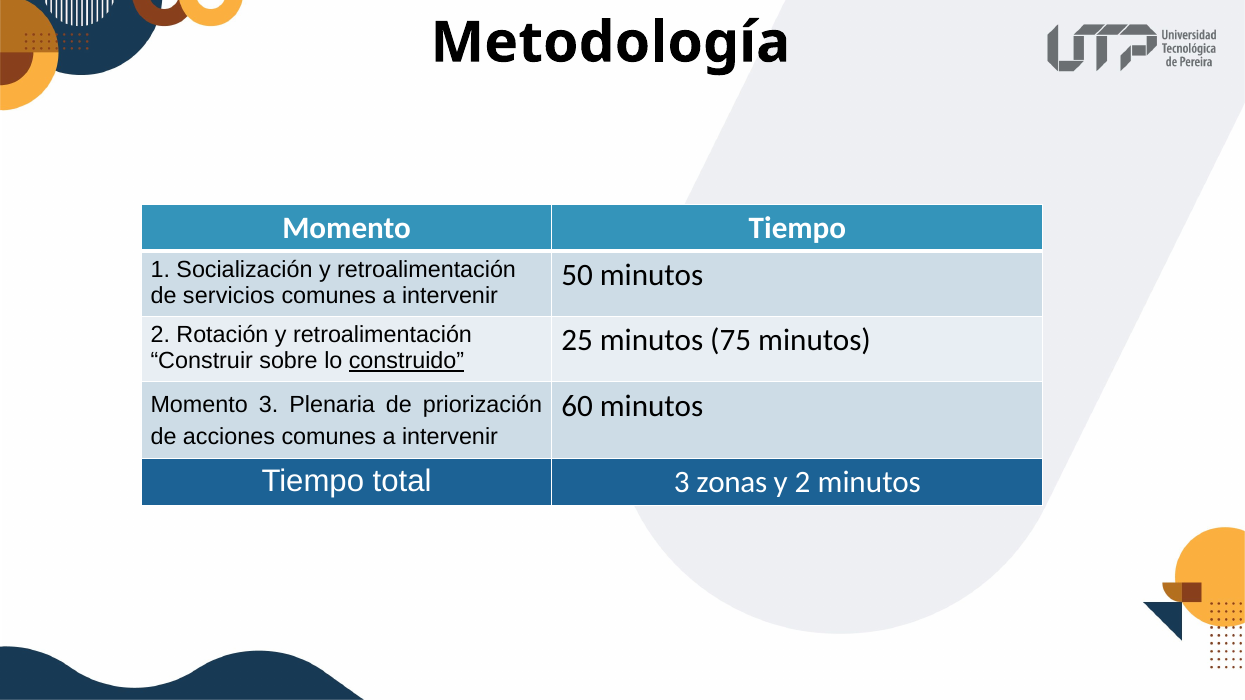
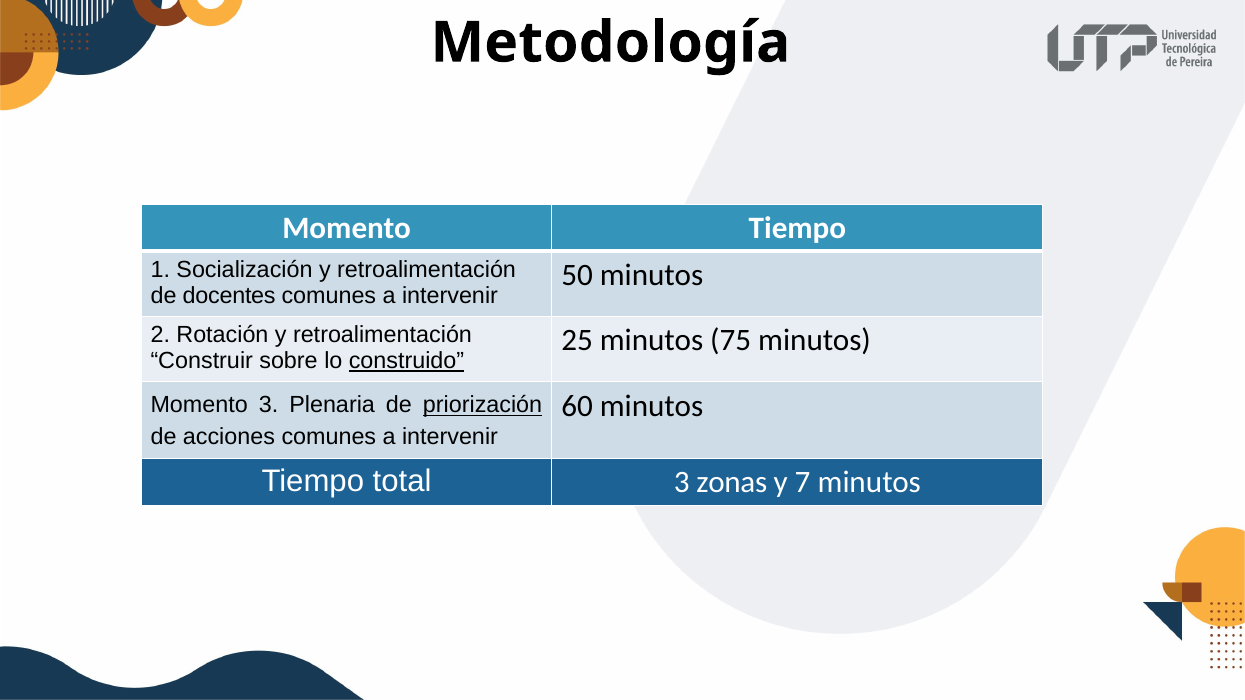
servicios: servicios -> docentes (229, 296)
priorización underline: none -> present (483, 405)
y 2: 2 -> 7 (803, 483)
